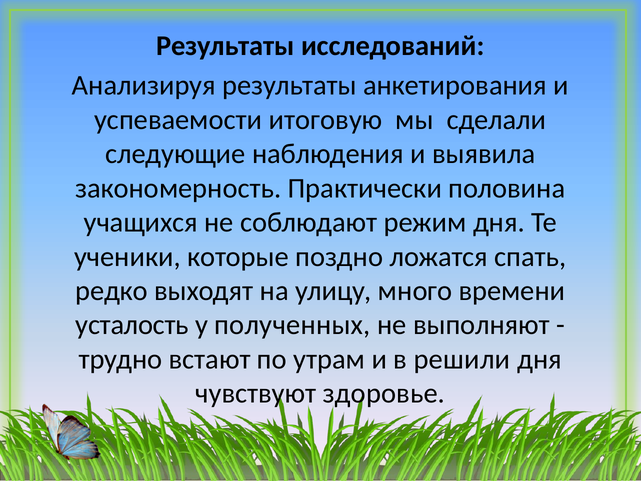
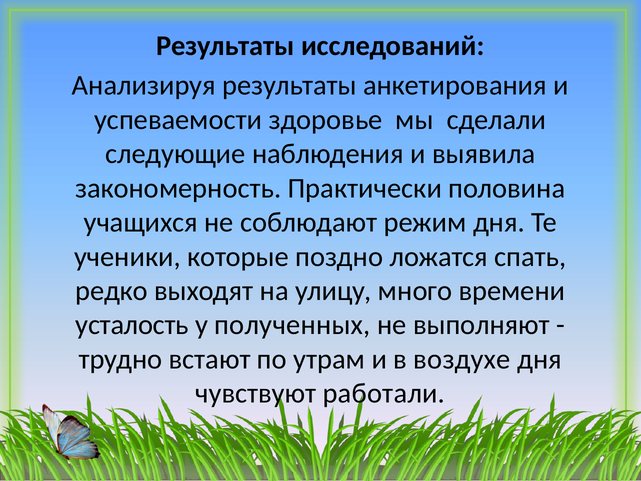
итоговую: итоговую -> здоровье (326, 120)
решили: решили -> воздухе (462, 359)
здоровье: здоровье -> работали (384, 393)
